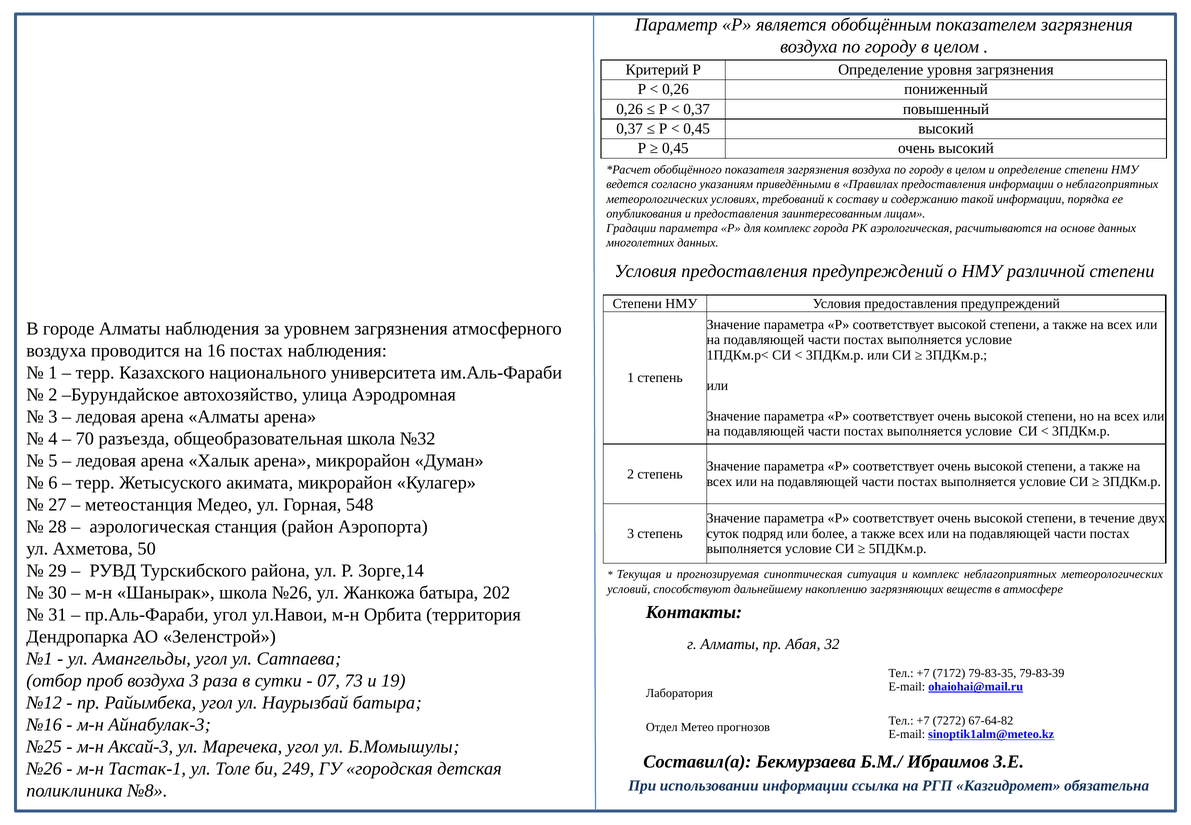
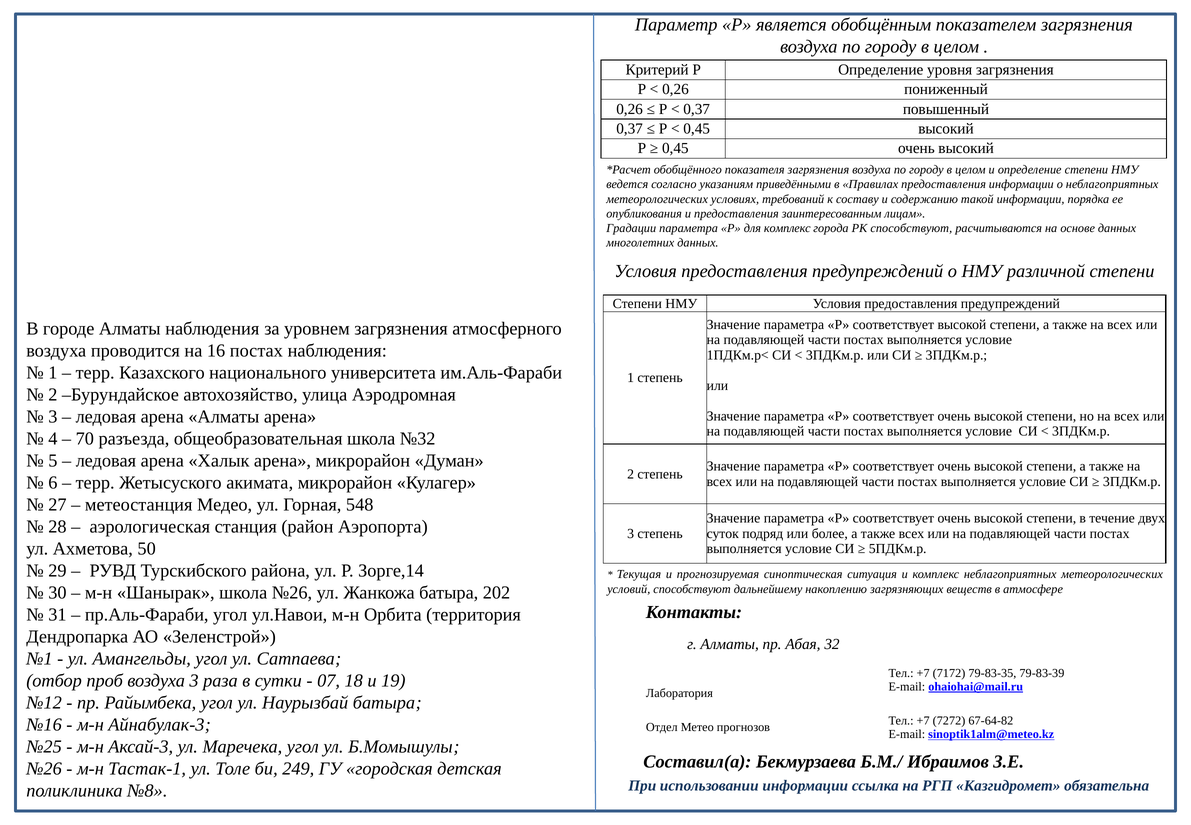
РК аэрологическая: аэрологическая -> способствуют (911, 228)
73: 73 -> 18 (354, 680)
